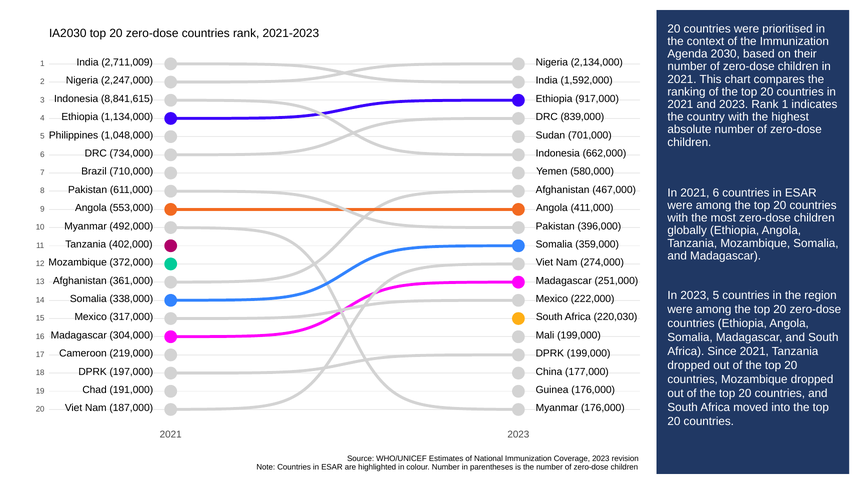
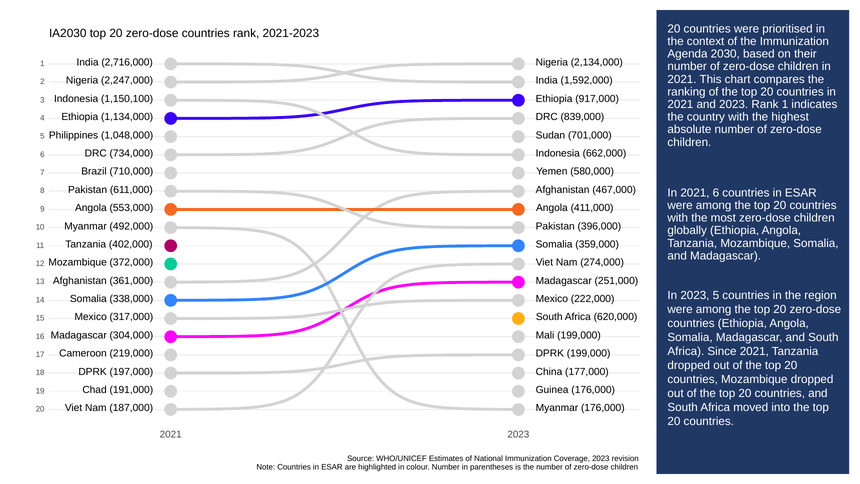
2,711,009: 2,711,009 -> 2,716,000 (127, 62)
8,841,615: 8,841,615 -> 1,150,100 (127, 99)
220,030: 220,030 -> 620,000 (616, 317)
